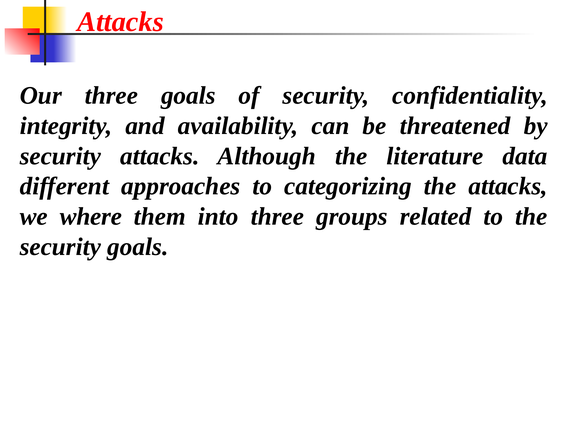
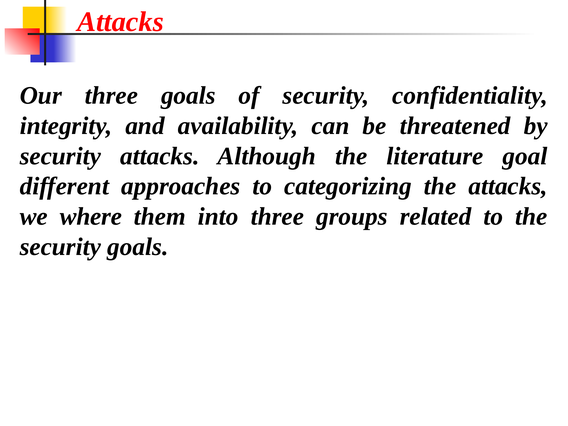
data: data -> goal (525, 156)
